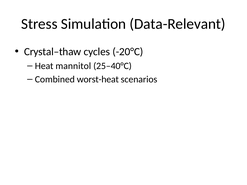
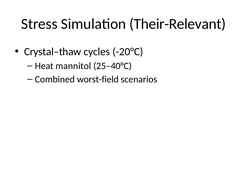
Data-Relevant: Data-Relevant -> Their-Relevant (178, 24)
worst-heat: worst-heat -> worst-field (98, 79)
